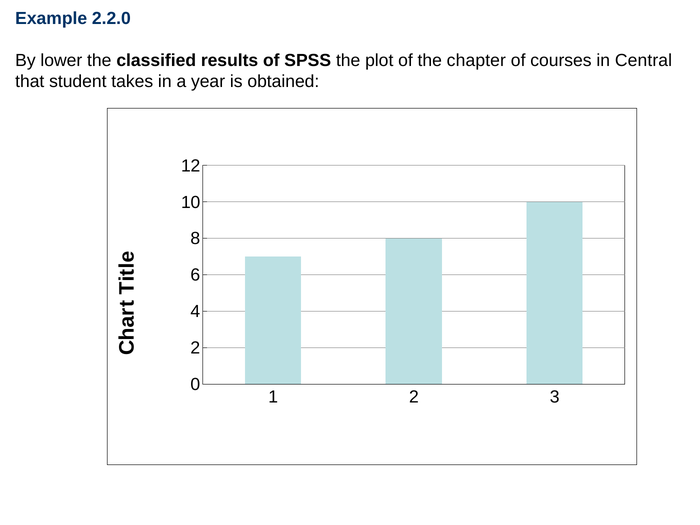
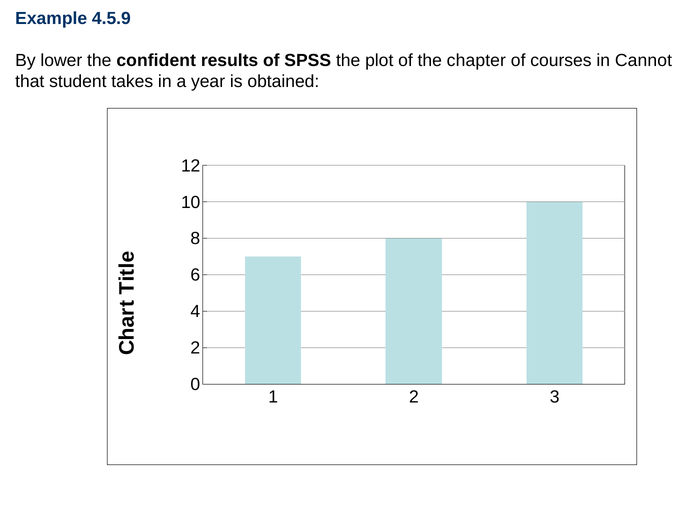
2.2.0: 2.2.0 -> 4.5.9 (111, 18)
classified: classified -> confident (156, 60)
Central: Central -> Cannot (643, 60)
